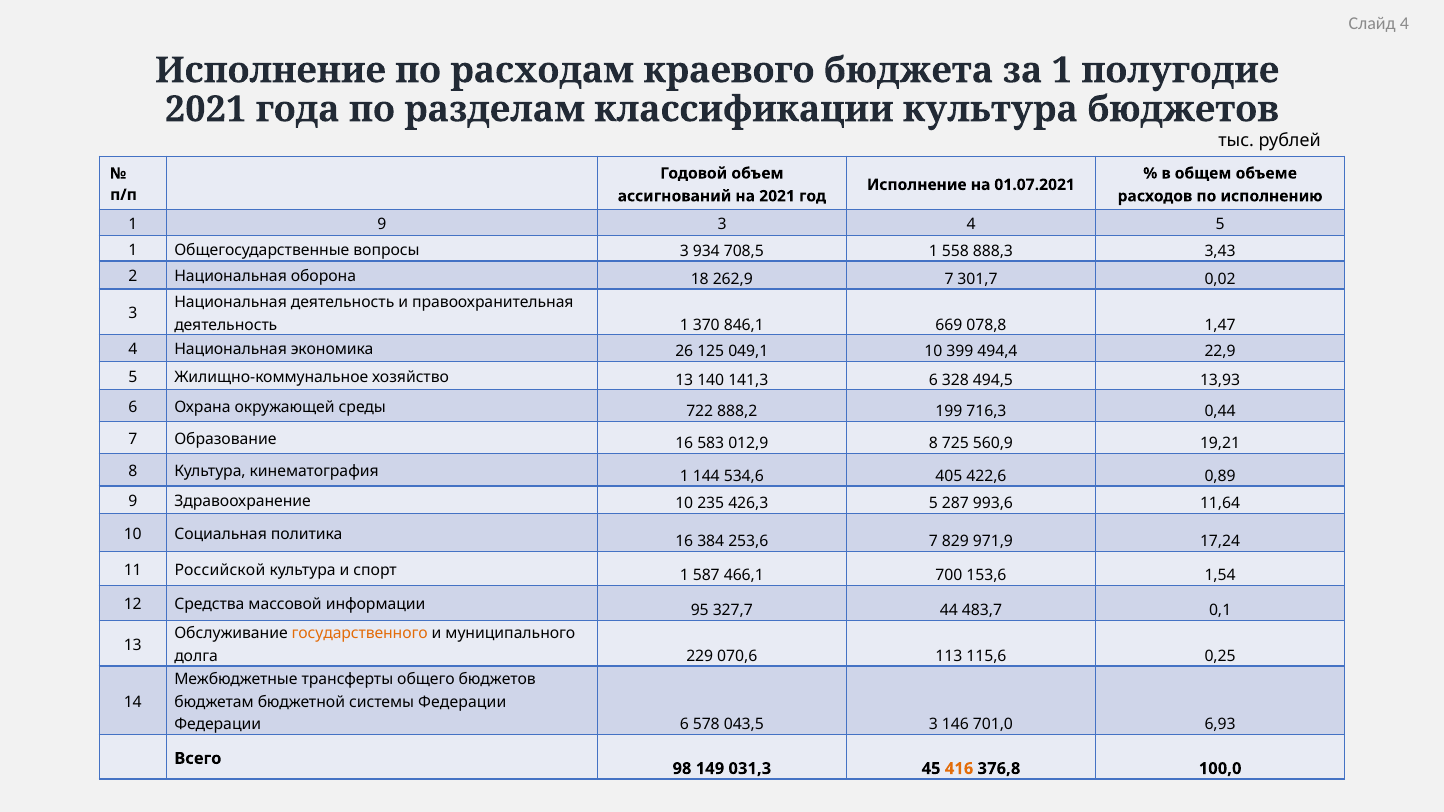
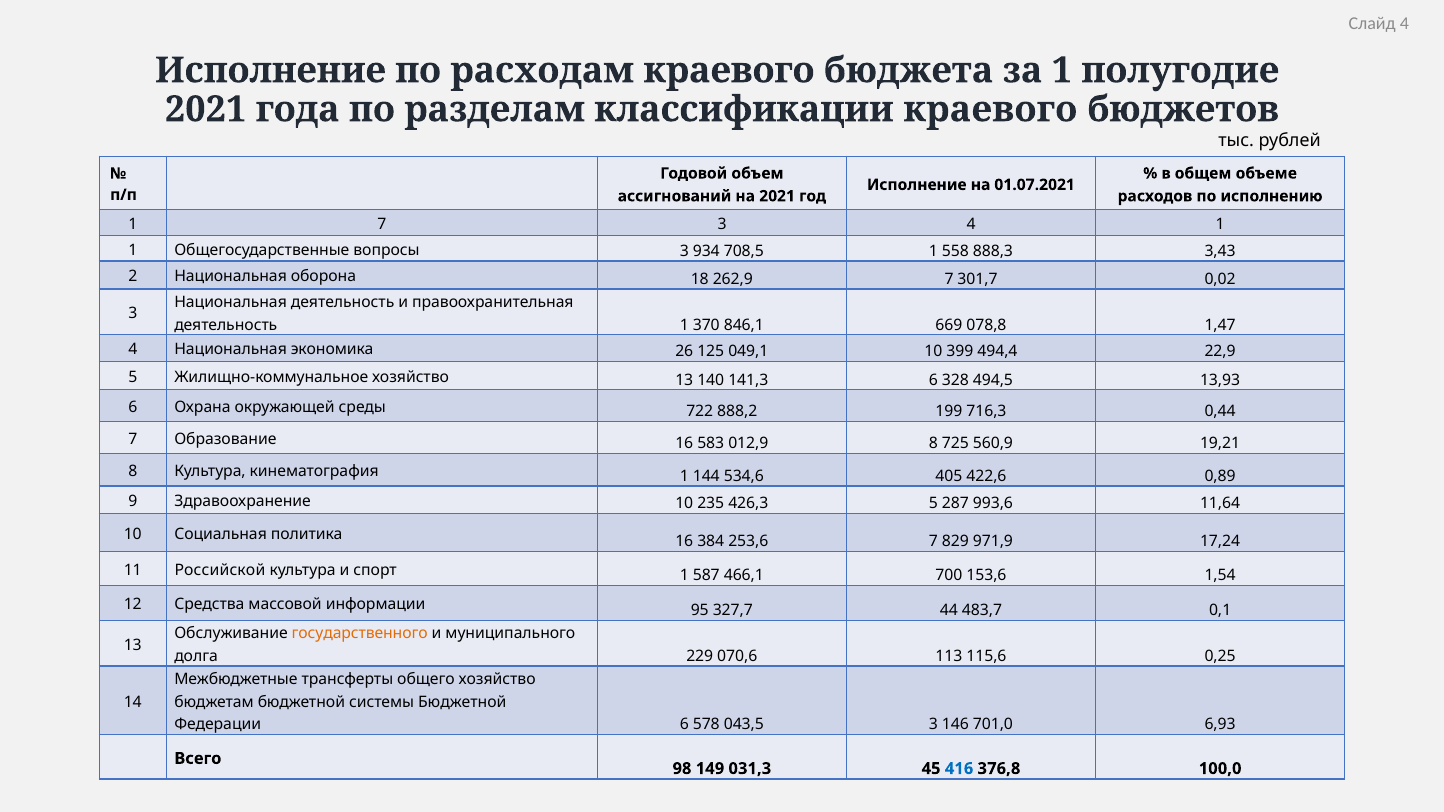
классификации культура: культура -> краевого (990, 109)
1 9: 9 -> 7 (382, 224)
4 5: 5 -> 1 (1220, 224)
общего бюджетов: бюджетов -> хозяйство (497, 679)
системы Федерации: Федерации -> Бюджетной (462, 702)
416 colour: orange -> blue (959, 769)
